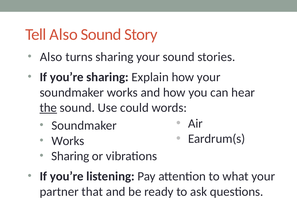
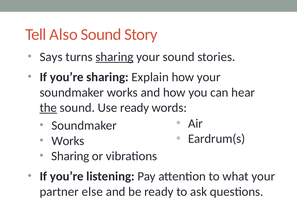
Also: Also -> Says (51, 57)
sharing underline: none -> present (115, 57)
Use could: could -> ready (135, 108)
that: that -> else (92, 192)
